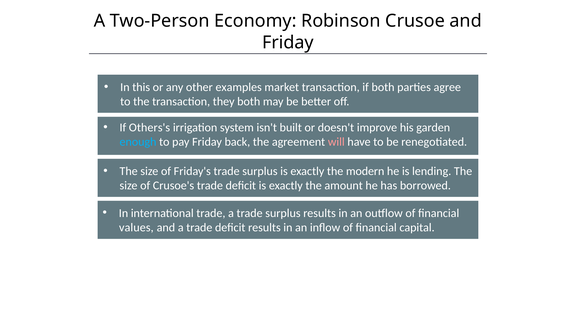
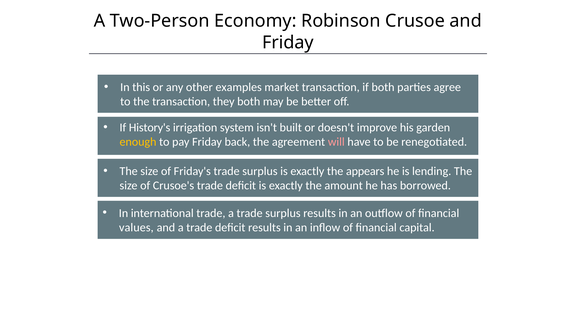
Others's: Others's -> History's (150, 128)
enough colour: light blue -> yellow (138, 142)
modern: modern -> appears (365, 171)
